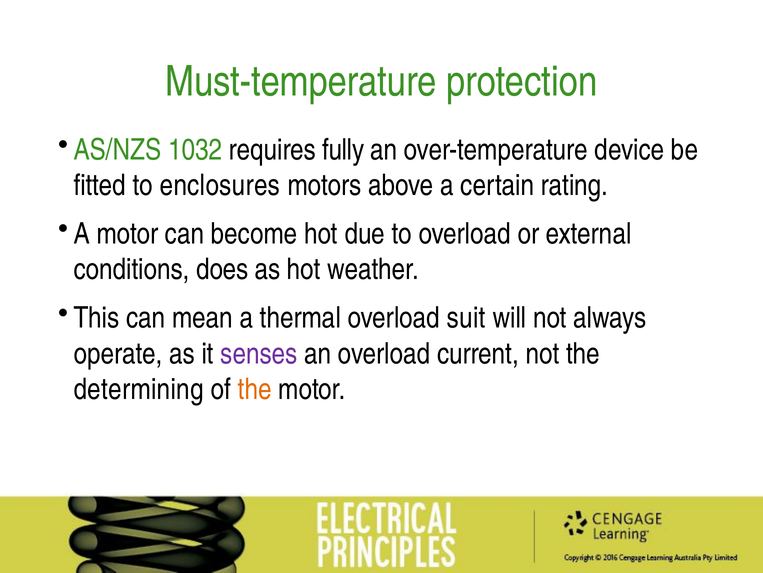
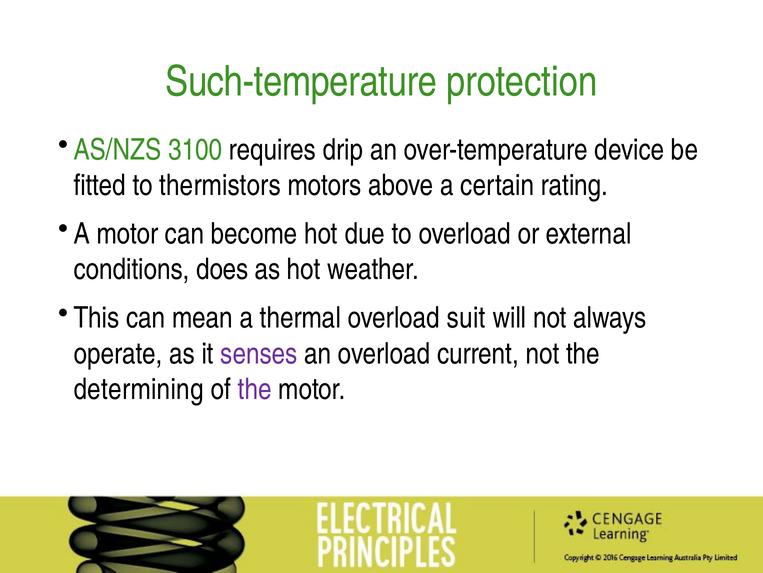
Must-temperature: Must-temperature -> Such-temperature (301, 82)
1032: 1032 -> 3100 (195, 150)
fully: fully -> drip (343, 150)
enclosures: enclosures -> thermistors (220, 185)
the colour: orange -> purple (255, 389)
